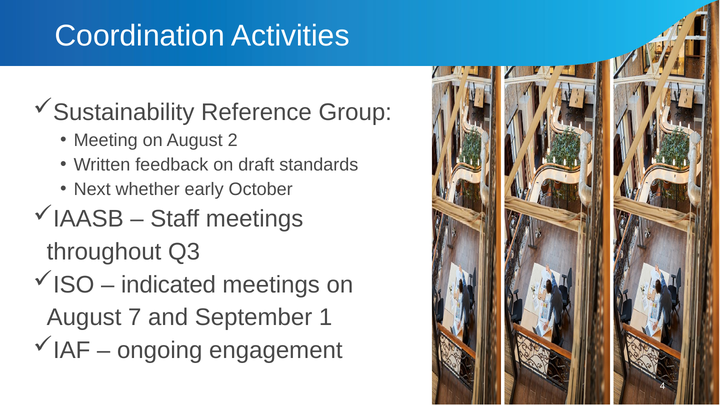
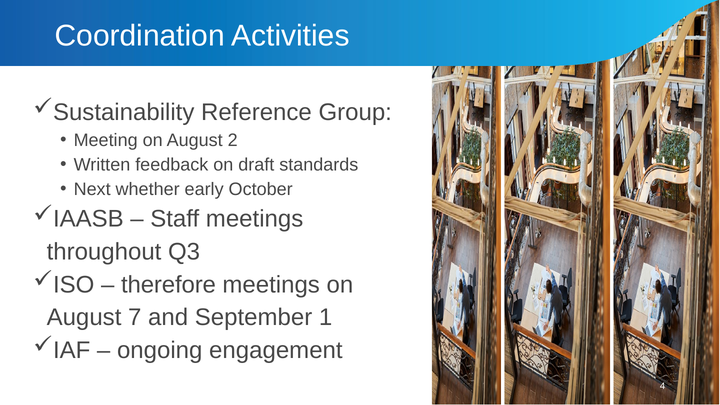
indicated: indicated -> therefore (169, 285)
